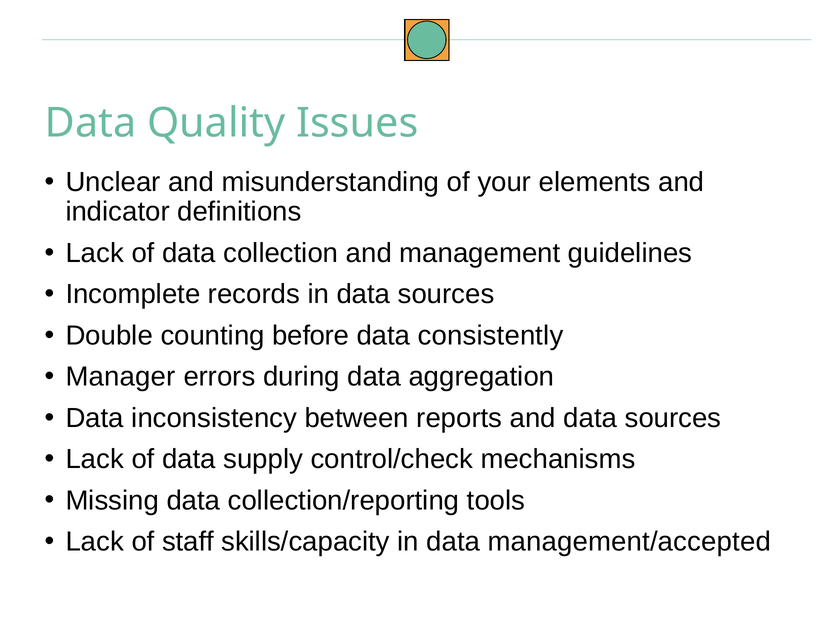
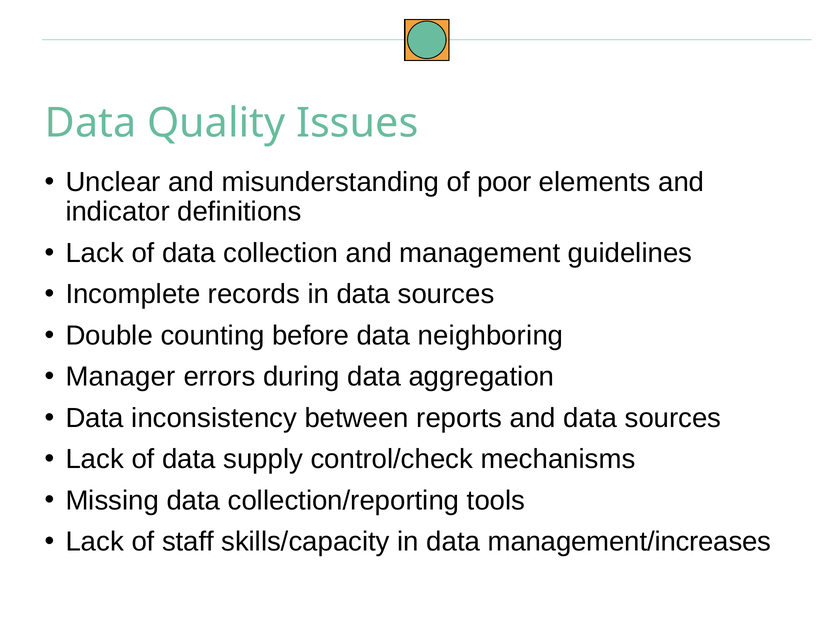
your: your -> poor (504, 182)
consistently: consistently -> neighboring (491, 336)
management/accepted: management/accepted -> management/increases (630, 542)
